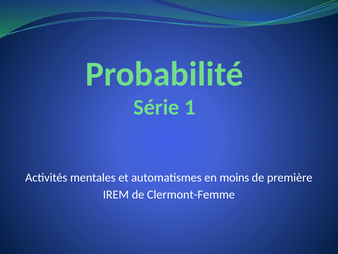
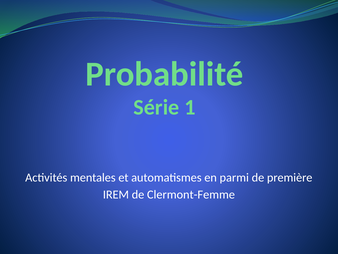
moins: moins -> parmi (234, 177)
